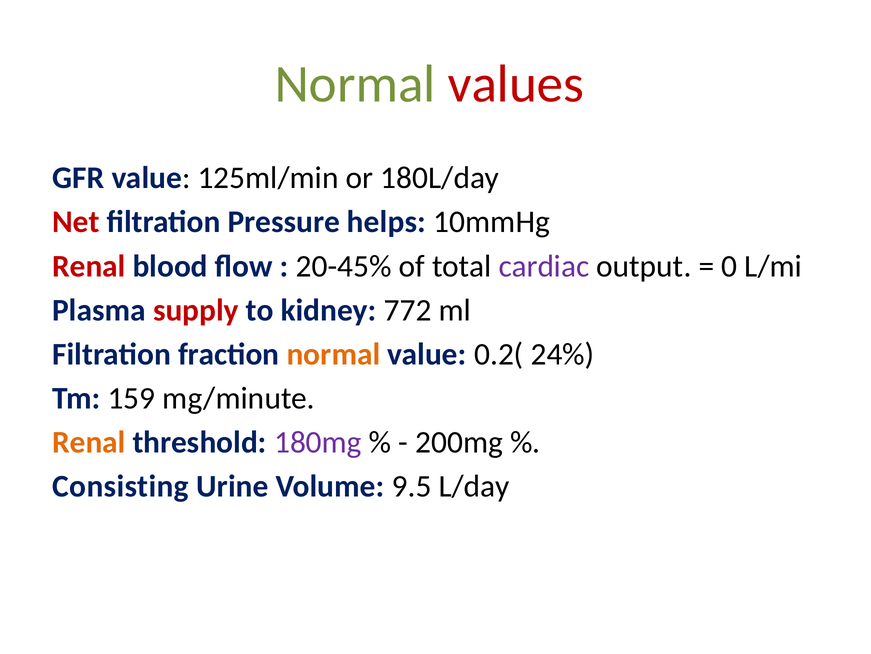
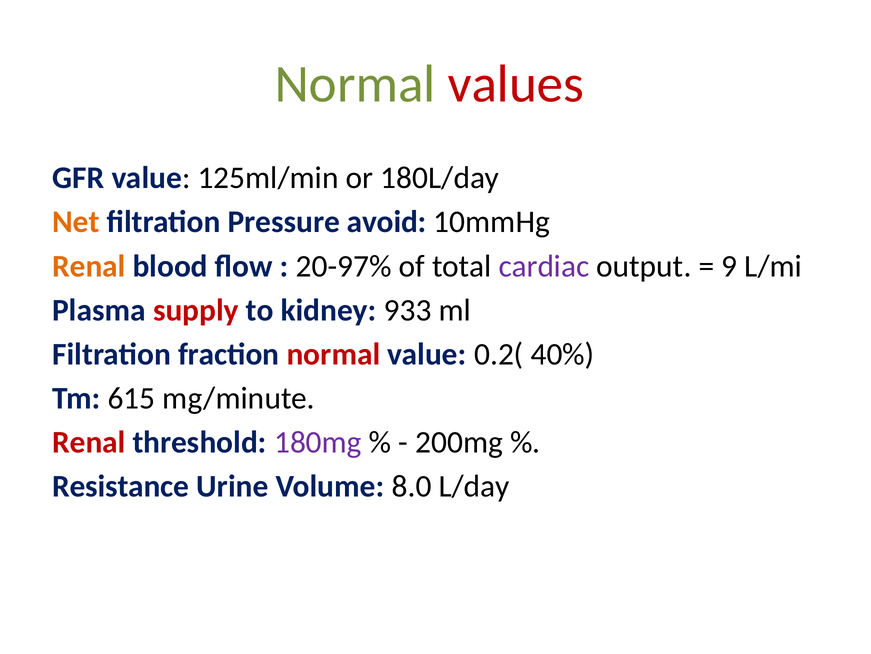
Net colour: red -> orange (76, 222)
helps: helps -> avoid (387, 222)
Renal colour: red -> orange (89, 266)
20-45%: 20-45% -> 20-97% (344, 266)
0: 0 -> 9 (729, 266)
772: 772 -> 933 (408, 310)
normal colour: orange -> red (333, 354)
24%: 24% -> 40% (563, 354)
159: 159 -> 615 (131, 398)
Renal colour: orange -> red (89, 442)
Consisting: Consisting -> Resistance (121, 486)
9.5: 9.5 -> 8.0 (412, 486)
